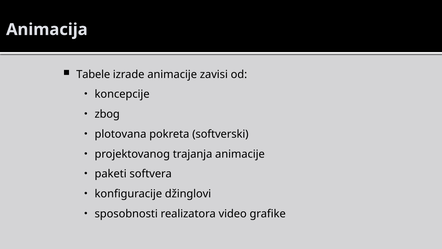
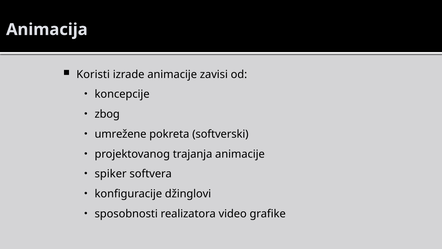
Tabele: Tabele -> Koristi (93, 74)
plotovana: plotovana -> umrežene (121, 134)
paketi: paketi -> spiker (111, 174)
